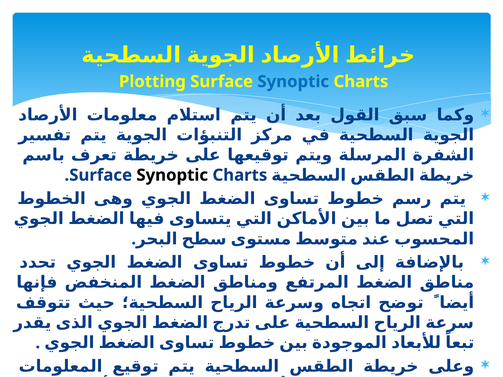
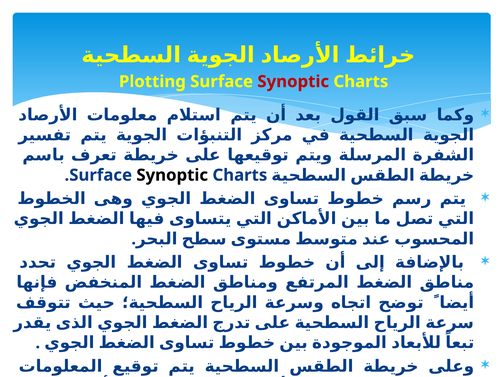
Synoptic colour: blue -> red (293, 82)
